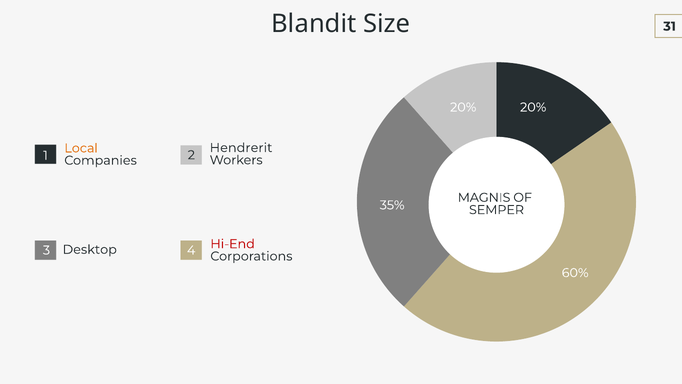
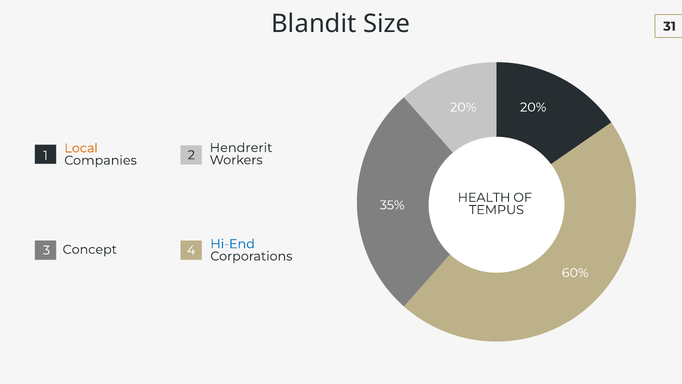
MAGNIS: MAGNIS -> HEALTH (484, 197)
SEMPER: SEMPER -> TEMPUS (497, 210)
Hi-End colour: red -> blue (233, 244)
Desktop: Desktop -> Concept (90, 249)
